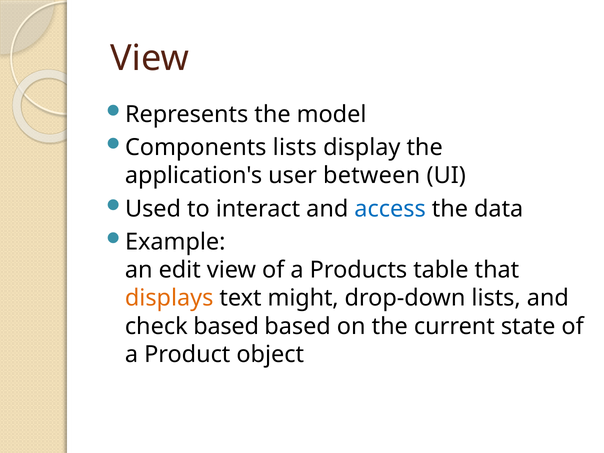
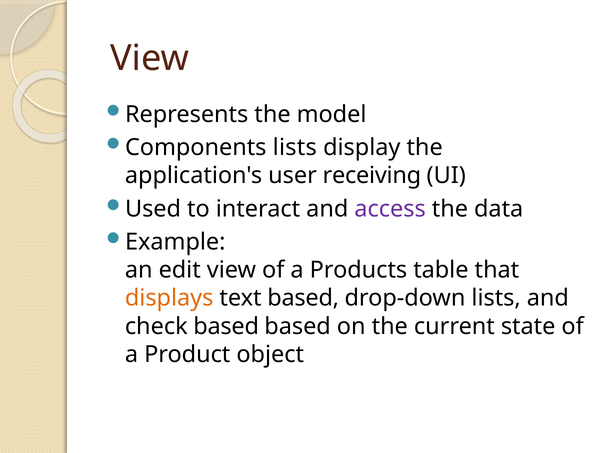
between: between -> receiving (372, 176)
access colour: blue -> purple (390, 209)
text might: might -> based (303, 298)
